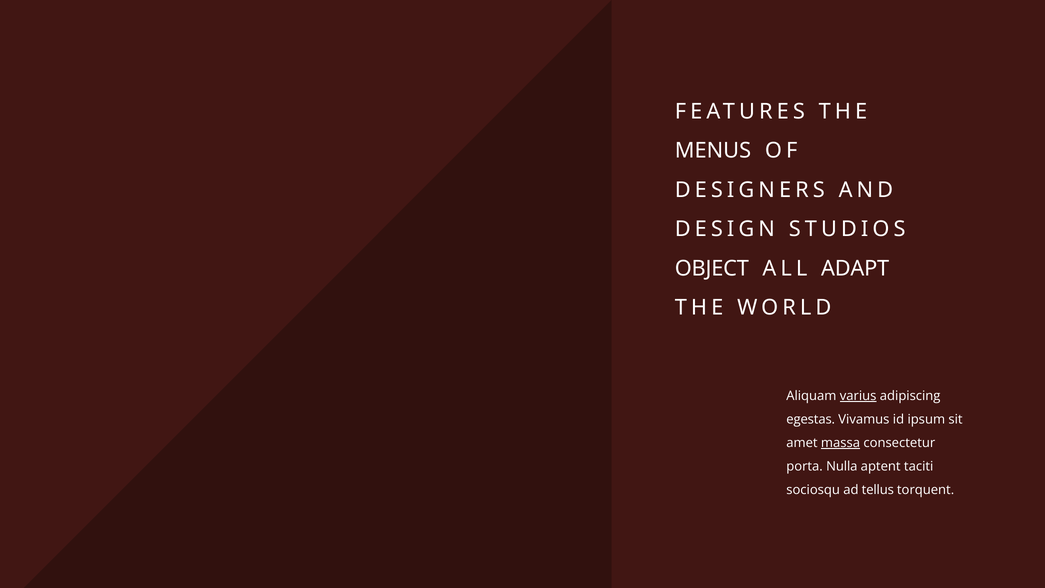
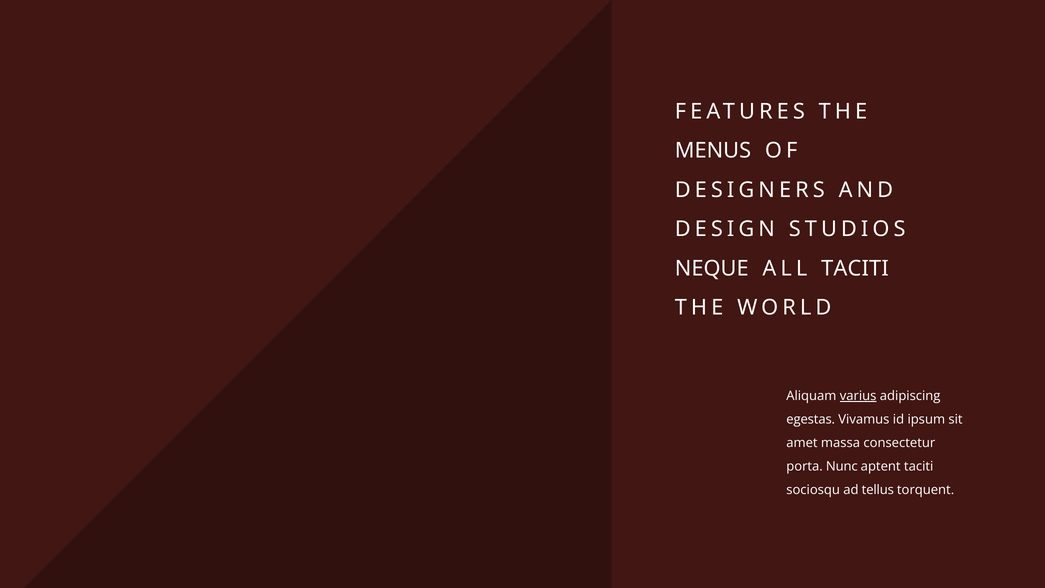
OBJECT: OBJECT -> NEQUE (712, 268)
ALL ADAPT: ADAPT -> TACITI (855, 268)
massa underline: present -> none (841, 443)
Nulla: Nulla -> Nunc (842, 466)
